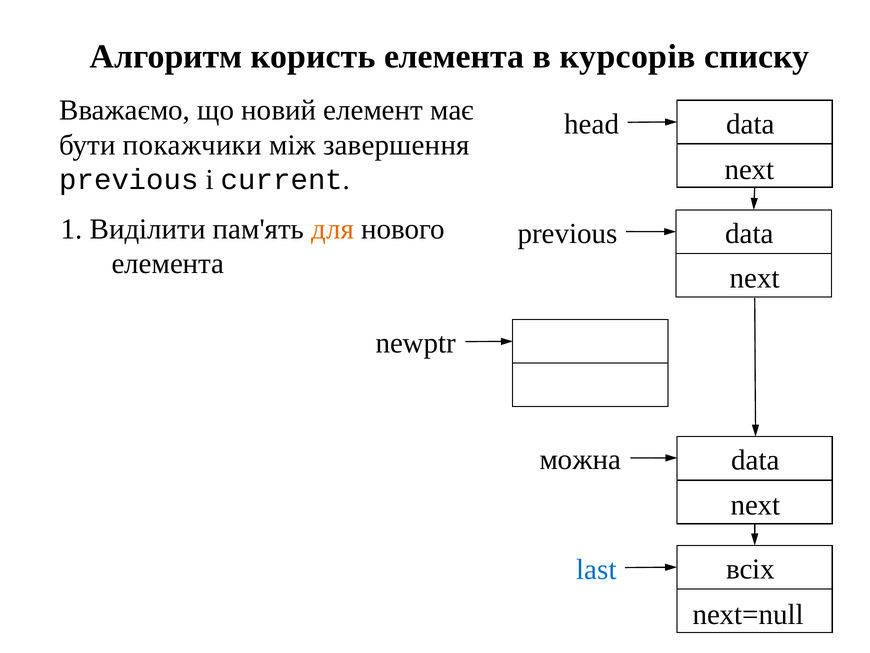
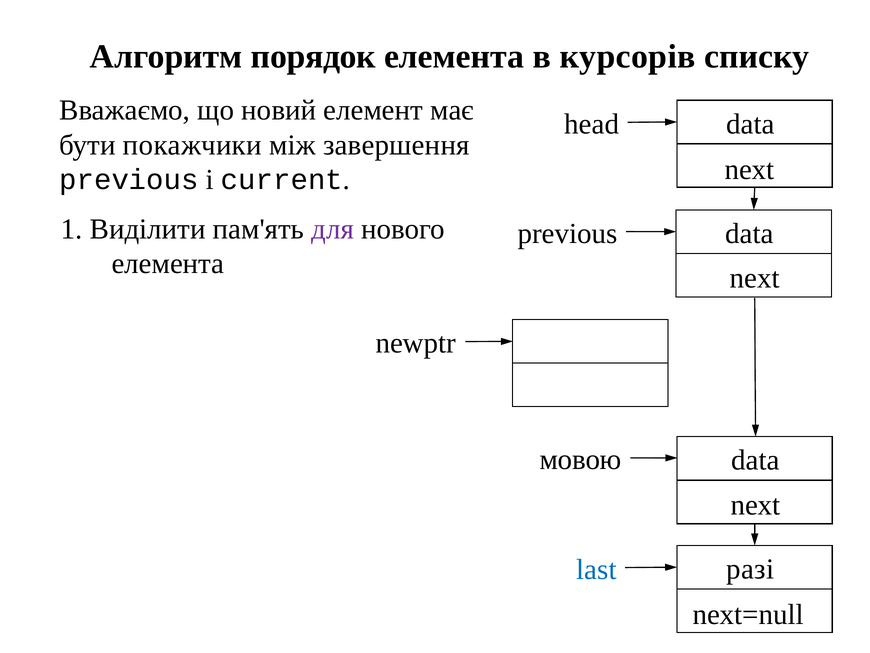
користь: користь -> порядок (313, 57)
для colour: orange -> purple (333, 229)
можна: можна -> мовою (581, 460)
всіх: всіх -> разі (750, 569)
